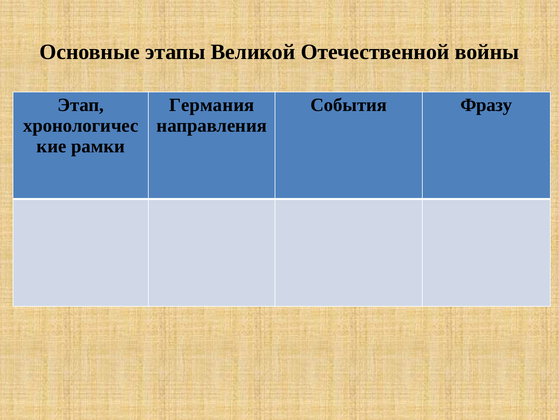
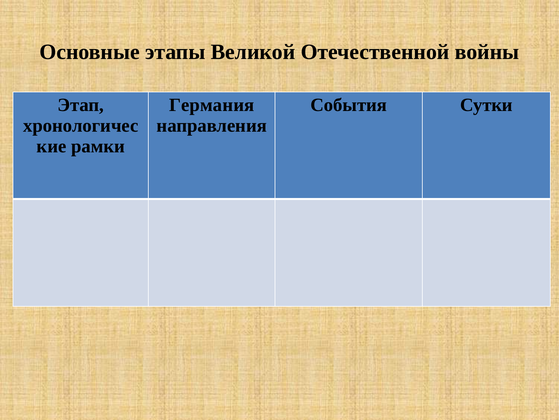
Фразу: Фразу -> Сутки (486, 105)
